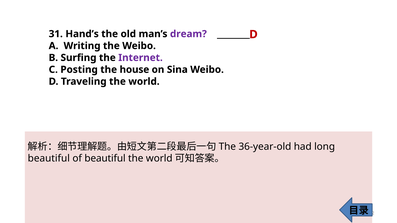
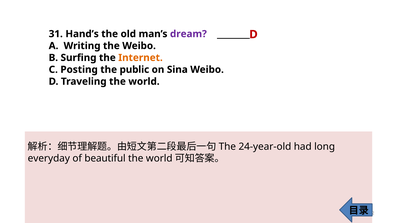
Internet colour: purple -> orange (141, 58)
house: house -> public (134, 70)
36-year-old: 36-year-old -> 24-year-old (265, 147)
beautiful: beautiful -> everyday (49, 159)
